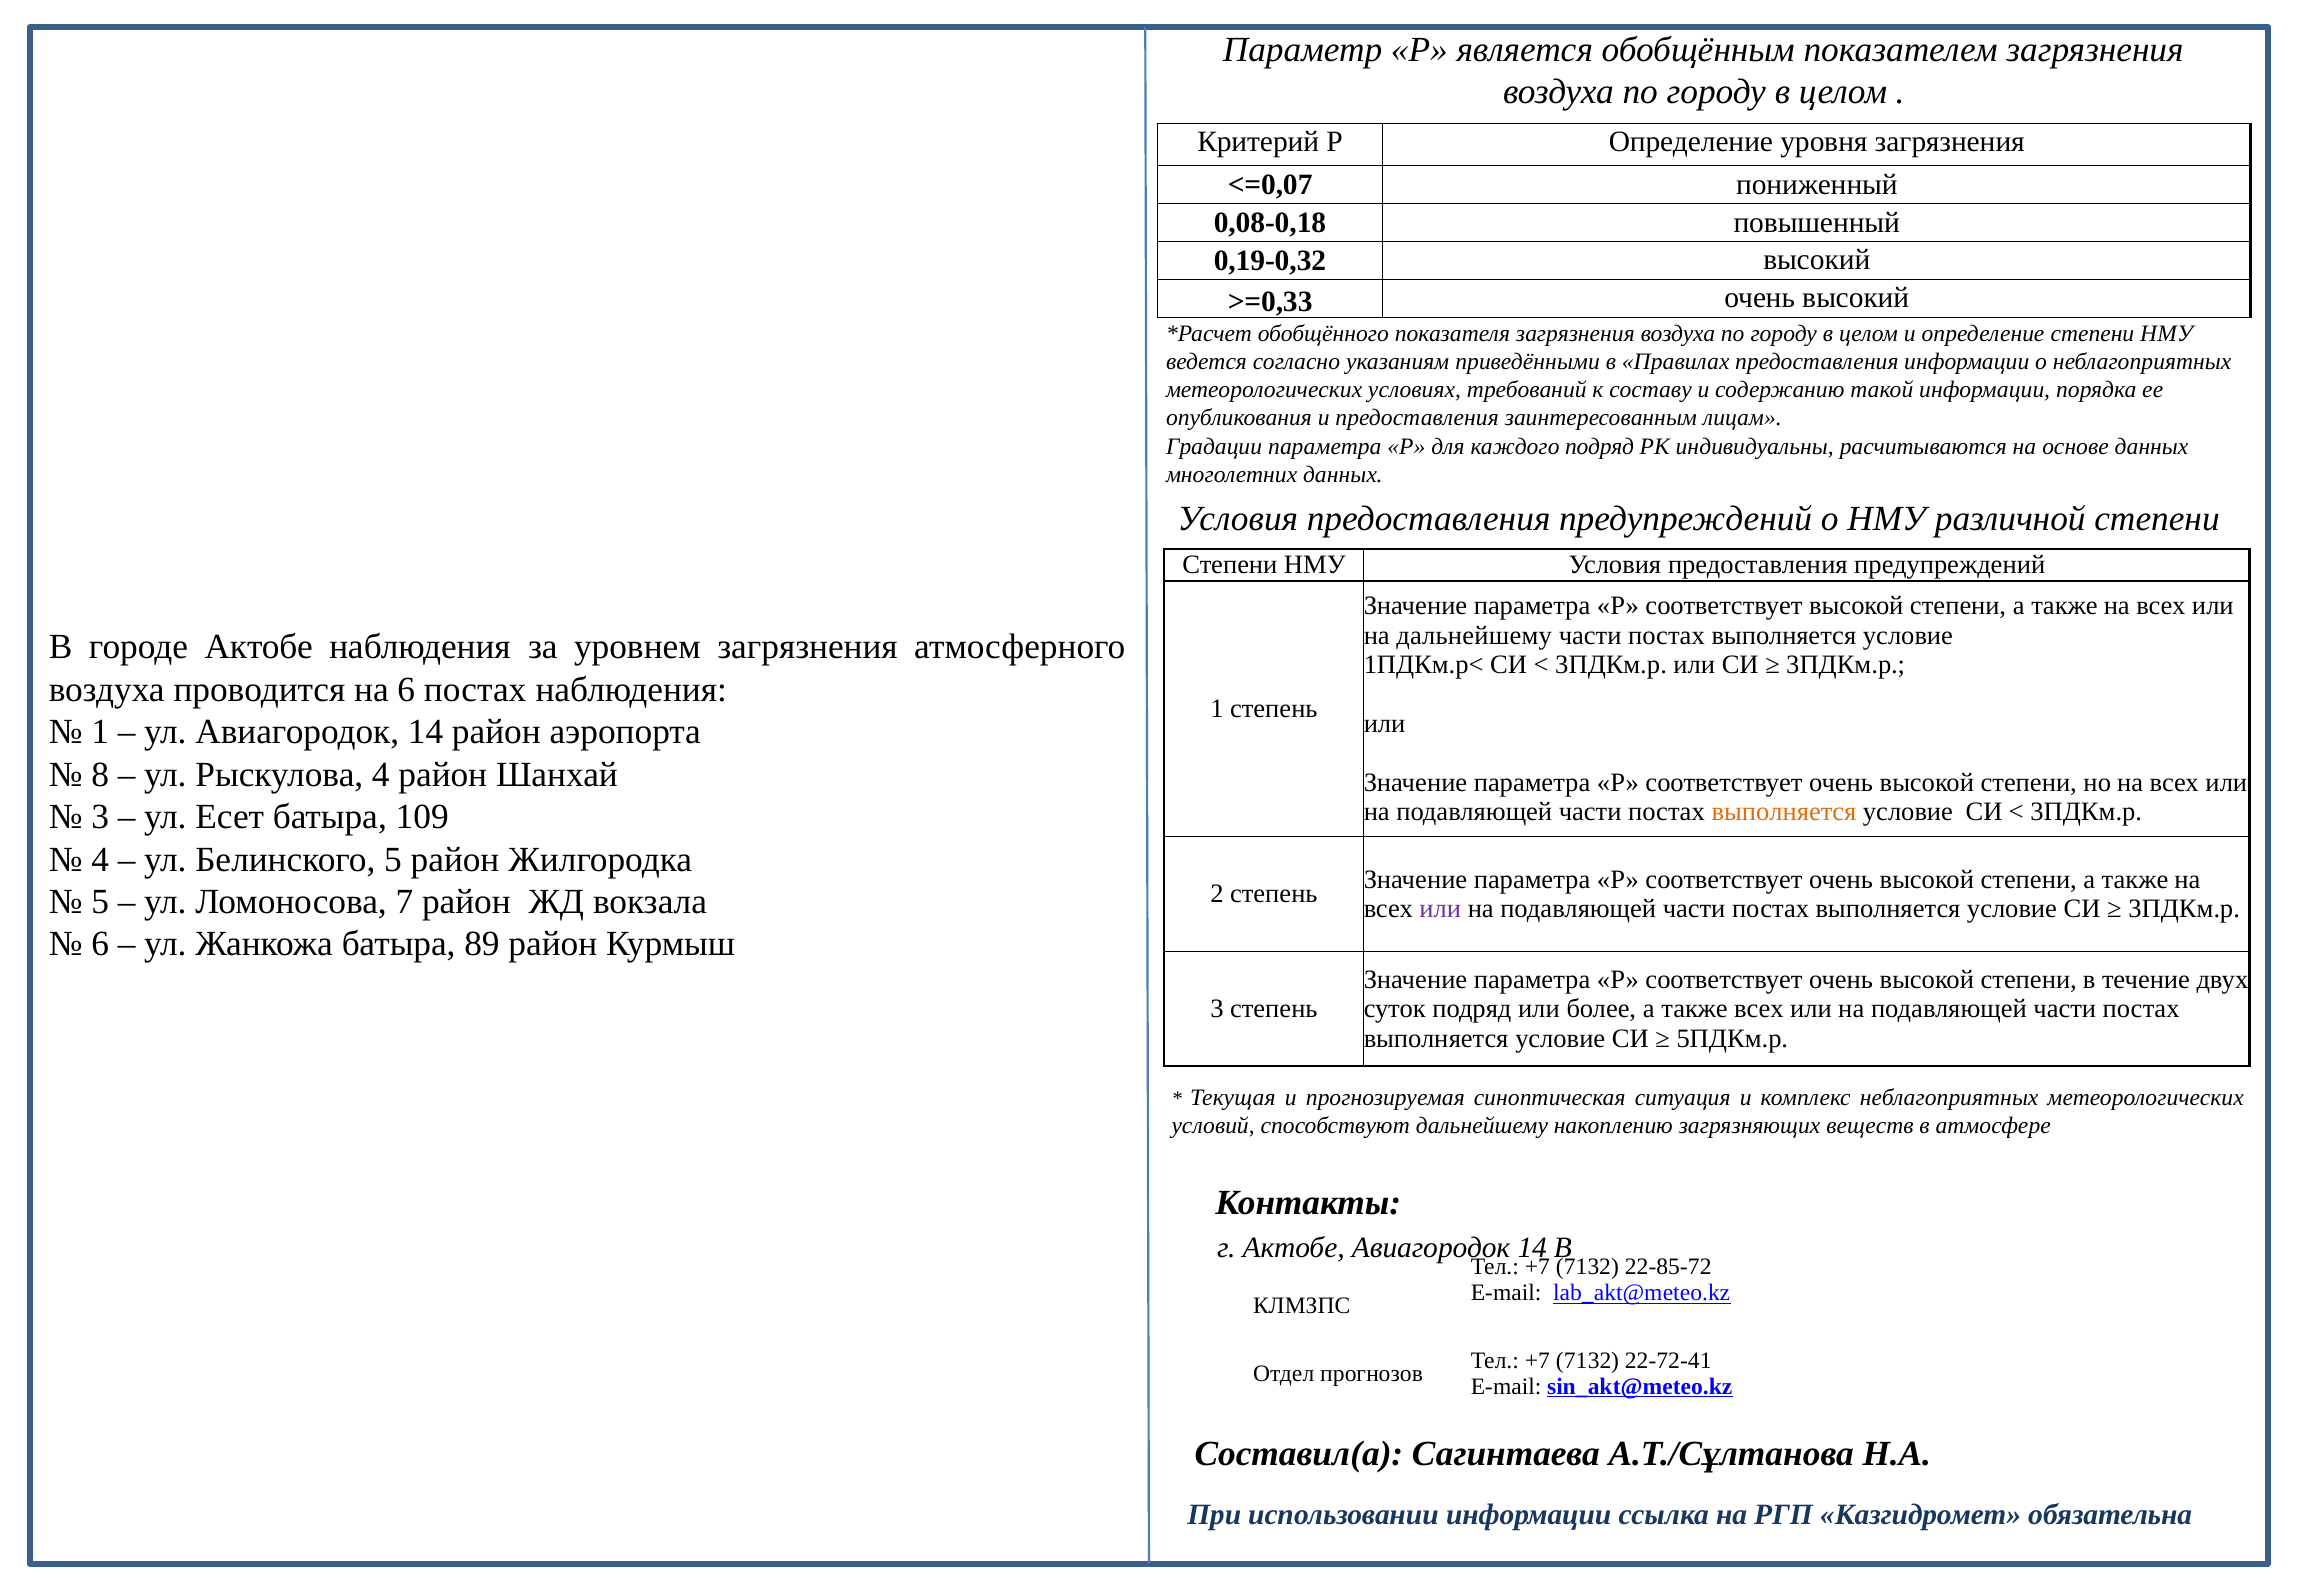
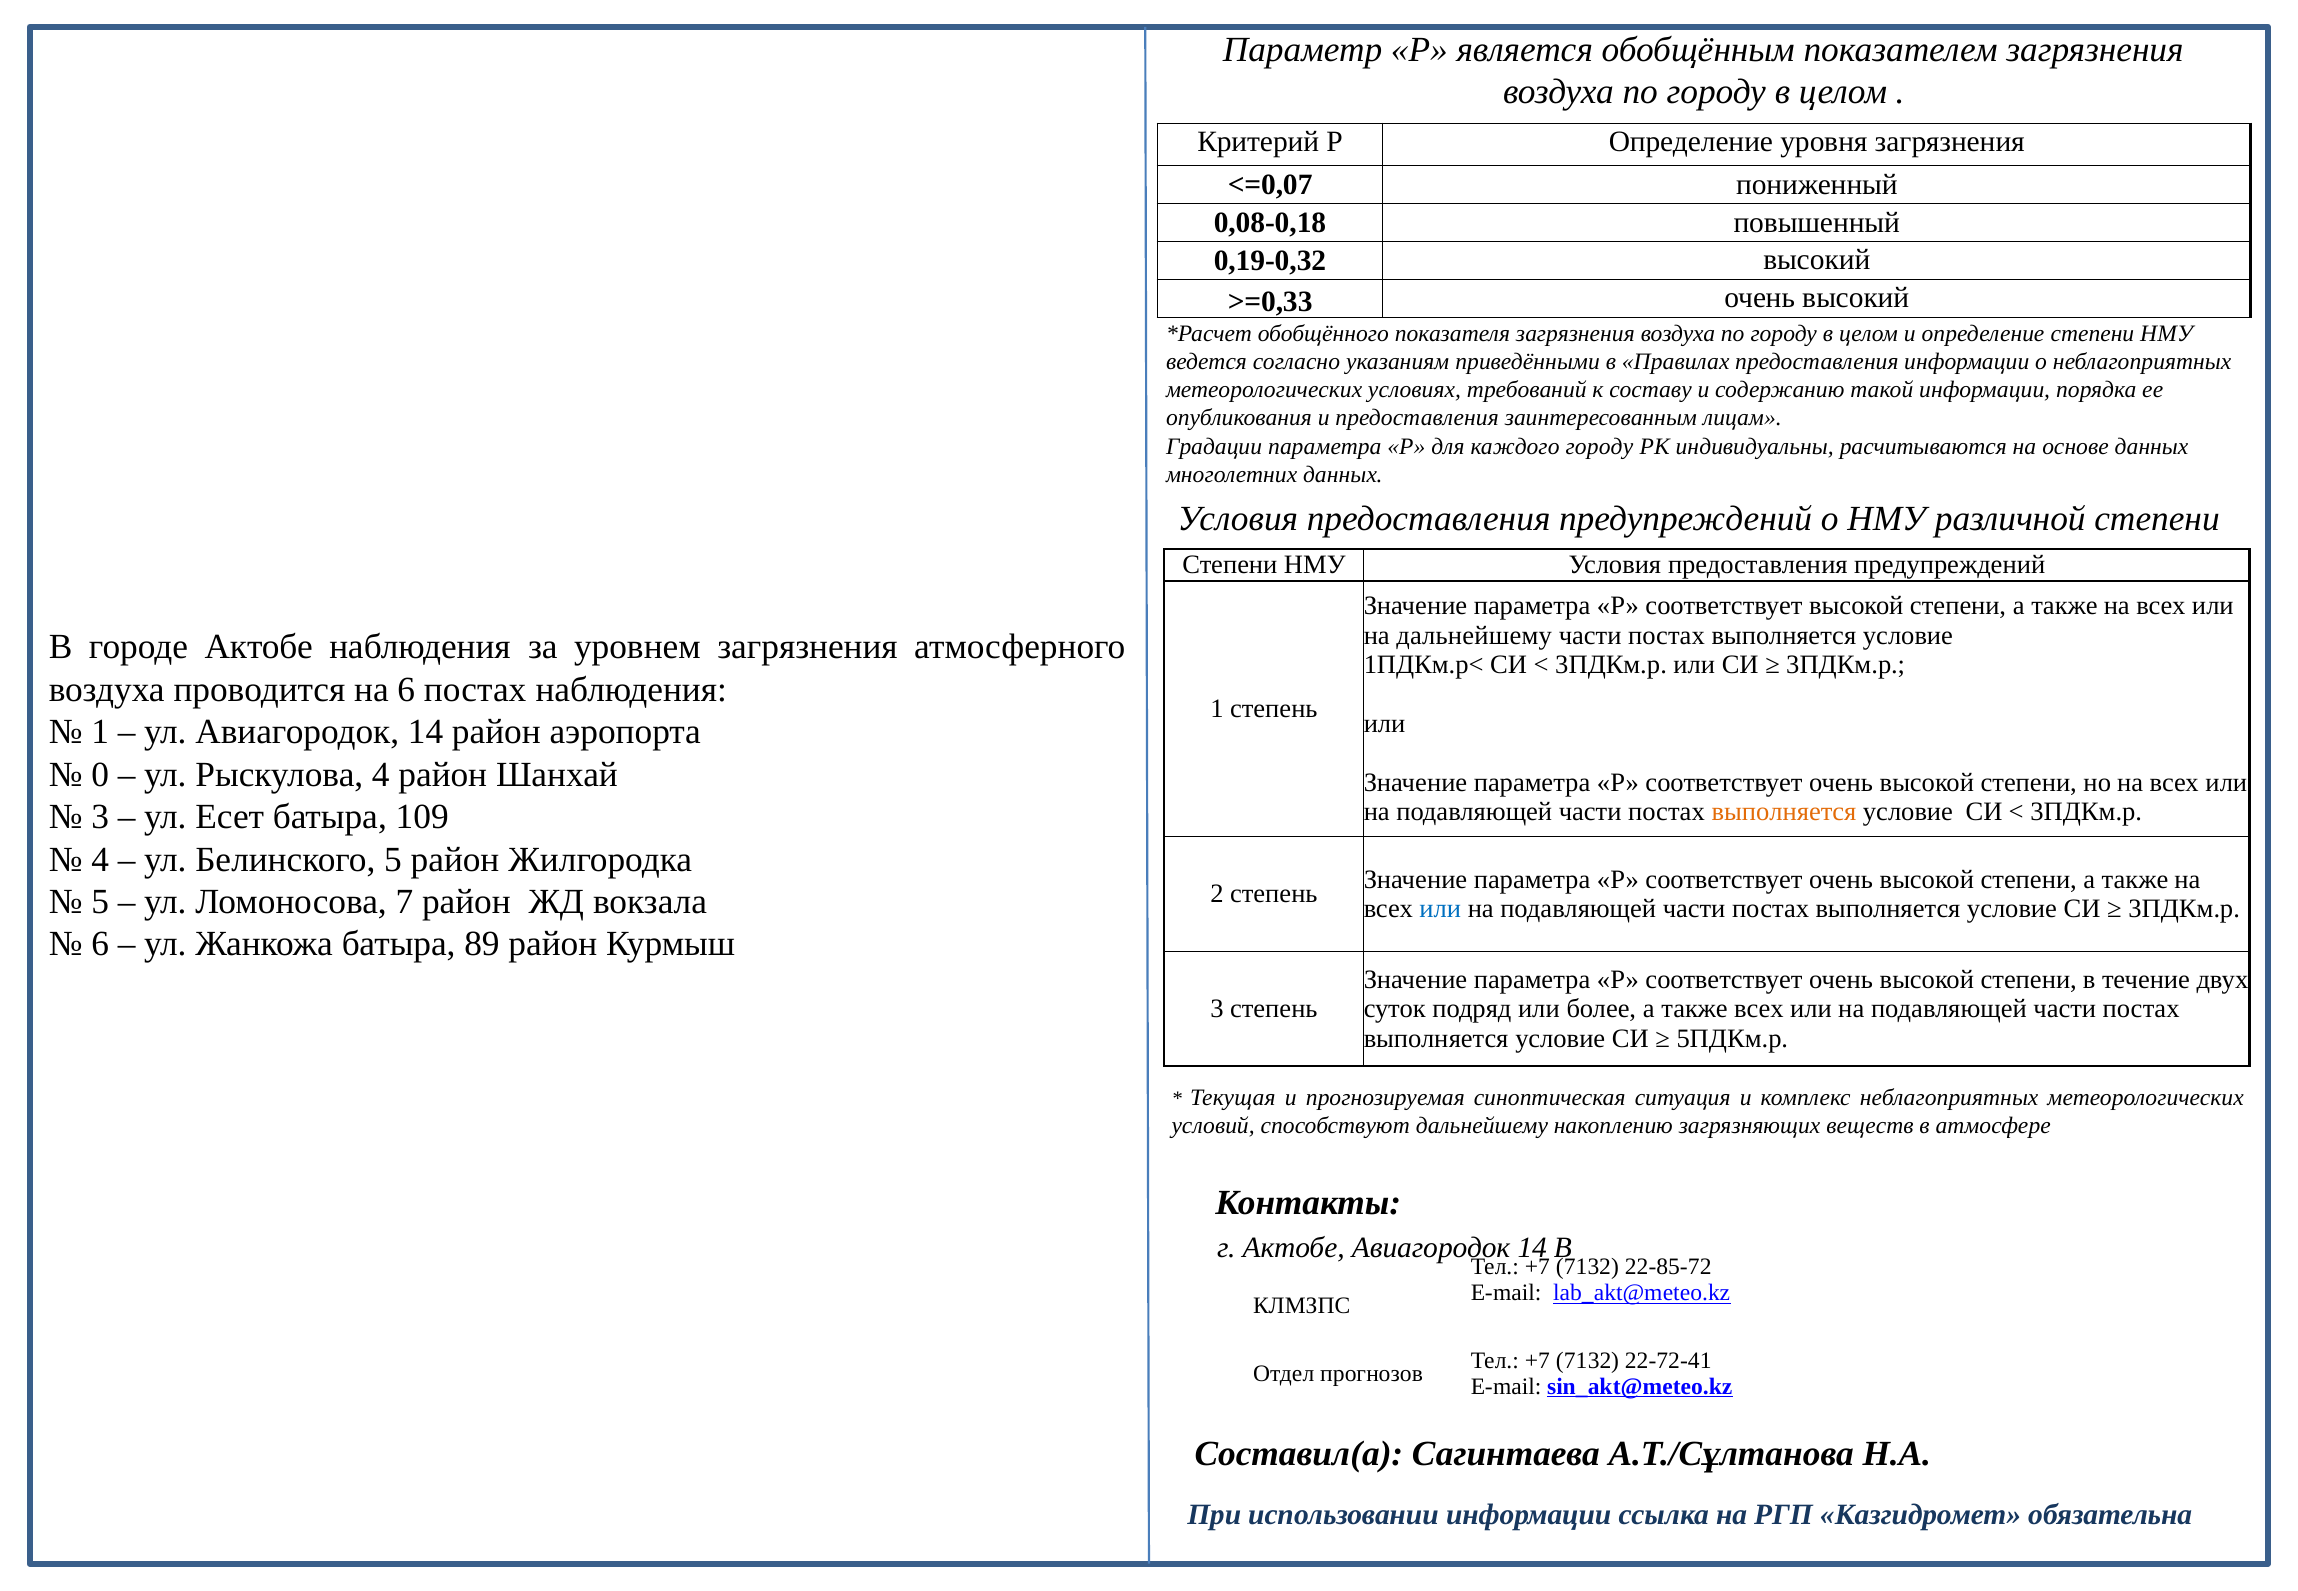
каждого подряд: подряд -> городу (1599, 446)
8: 8 -> 0 (100, 775)
или colour: purple -> blue (1440, 909)
